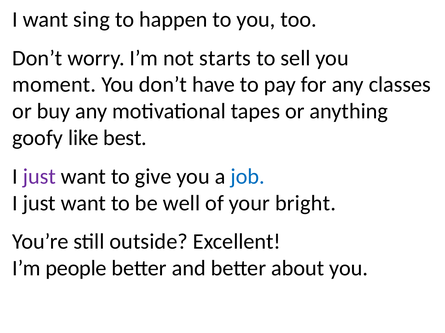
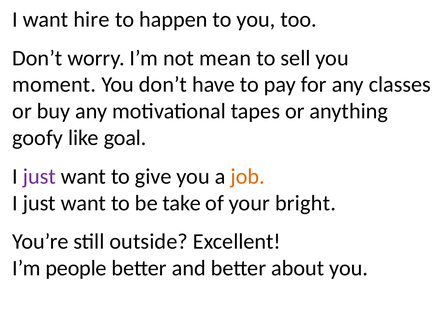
sing: sing -> hire (92, 20)
starts: starts -> mean (225, 58)
best: best -> goal (125, 138)
job colour: blue -> orange (248, 177)
well: well -> take (182, 204)
